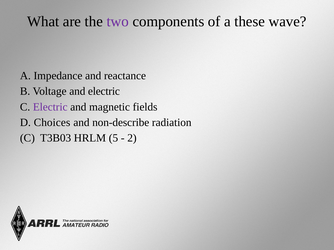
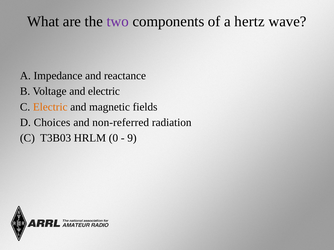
these: these -> hertz (250, 22)
Electric colour: purple -> orange (50, 107)
non-describe: non-describe -> non-referred (121, 123)
5: 5 -> 0 (113, 138)
2: 2 -> 9 (132, 138)
